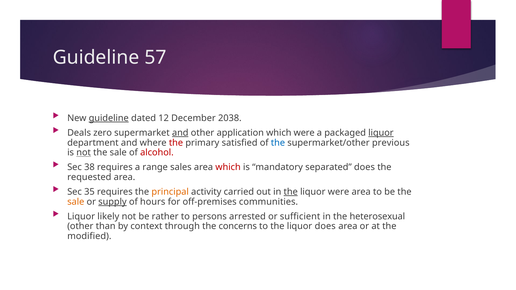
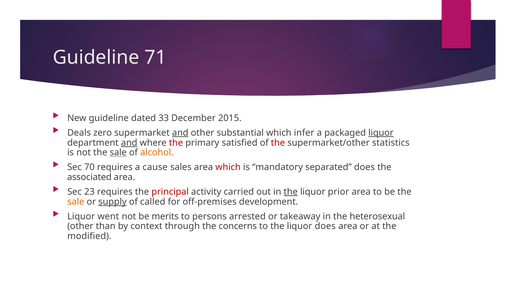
57: 57 -> 71 (156, 58)
guideline underline: present -> none (109, 118)
12: 12 -> 33 (164, 118)
2038: 2038 -> 2015 (230, 118)
application: application -> substantial (240, 133)
which were: were -> infer (304, 133)
and underline: none -> present (129, 143)
the colour: blue -> red (278, 143)
previous: previous -> statistics (391, 143)
not underline: present -> none (84, 153)
sale underline: none -> present (118, 153)
alcohol colour: red -> orange (157, 153)
38: 38 -> 70 (89, 167)
range: range -> cause (155, 167)
requested: requested -> associated (89, 177)
35: 35 -> 23 (89, 192)
principal colour: orange -> red (170, 192)
liquor were: were -> prior (339, 192)
hours: hours -> called (153, 202)
communities: communities -> development (269, 202)
likely: likely -> went (108, 217)
rather: rather -> merits (165, 217)
sufficient: sufficient -> takeaway (300, 217)
